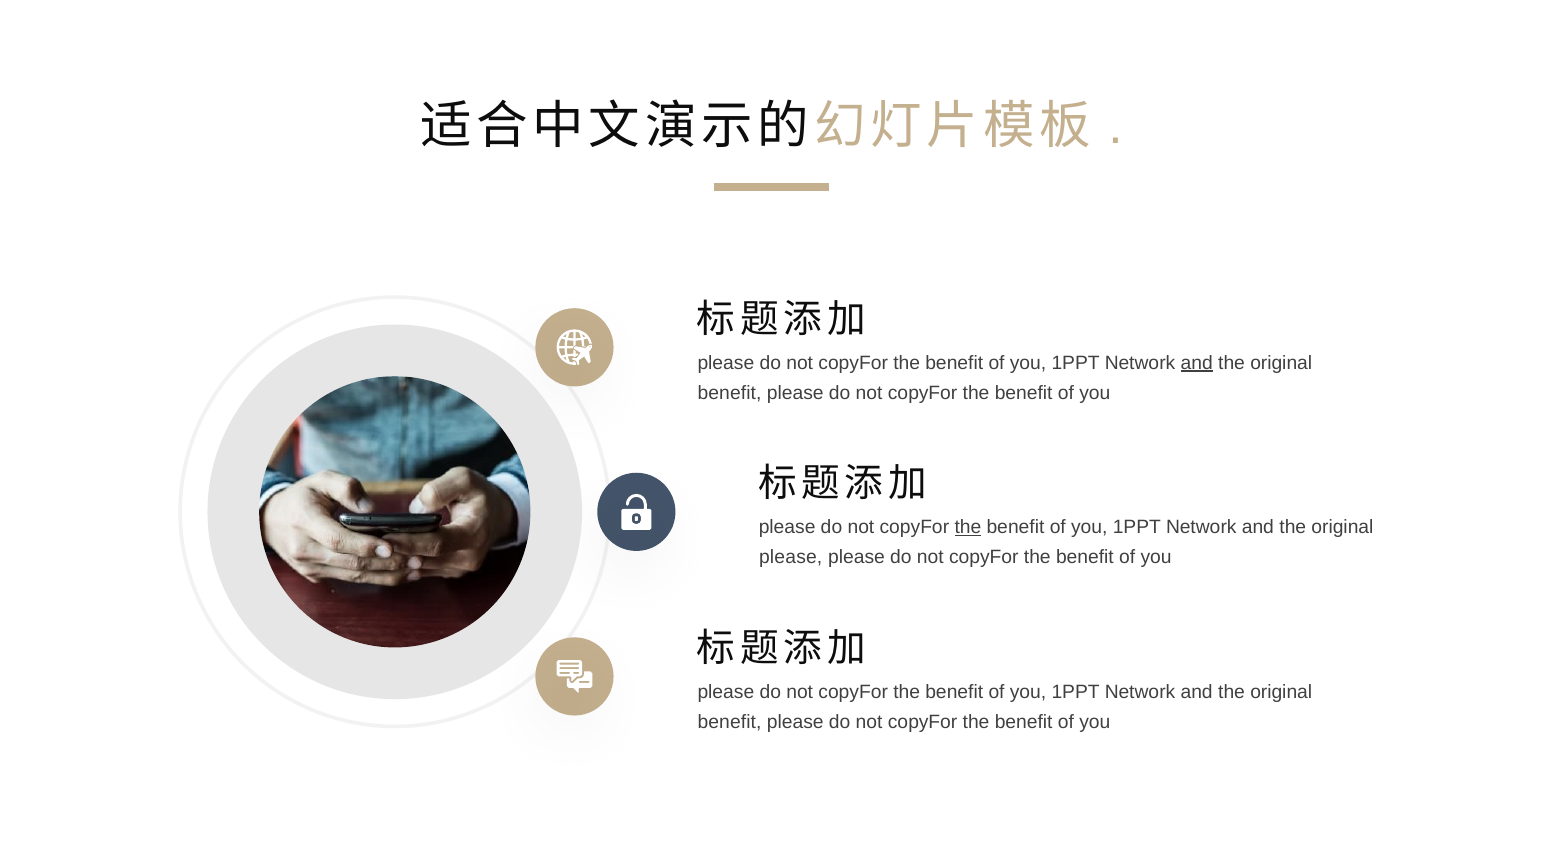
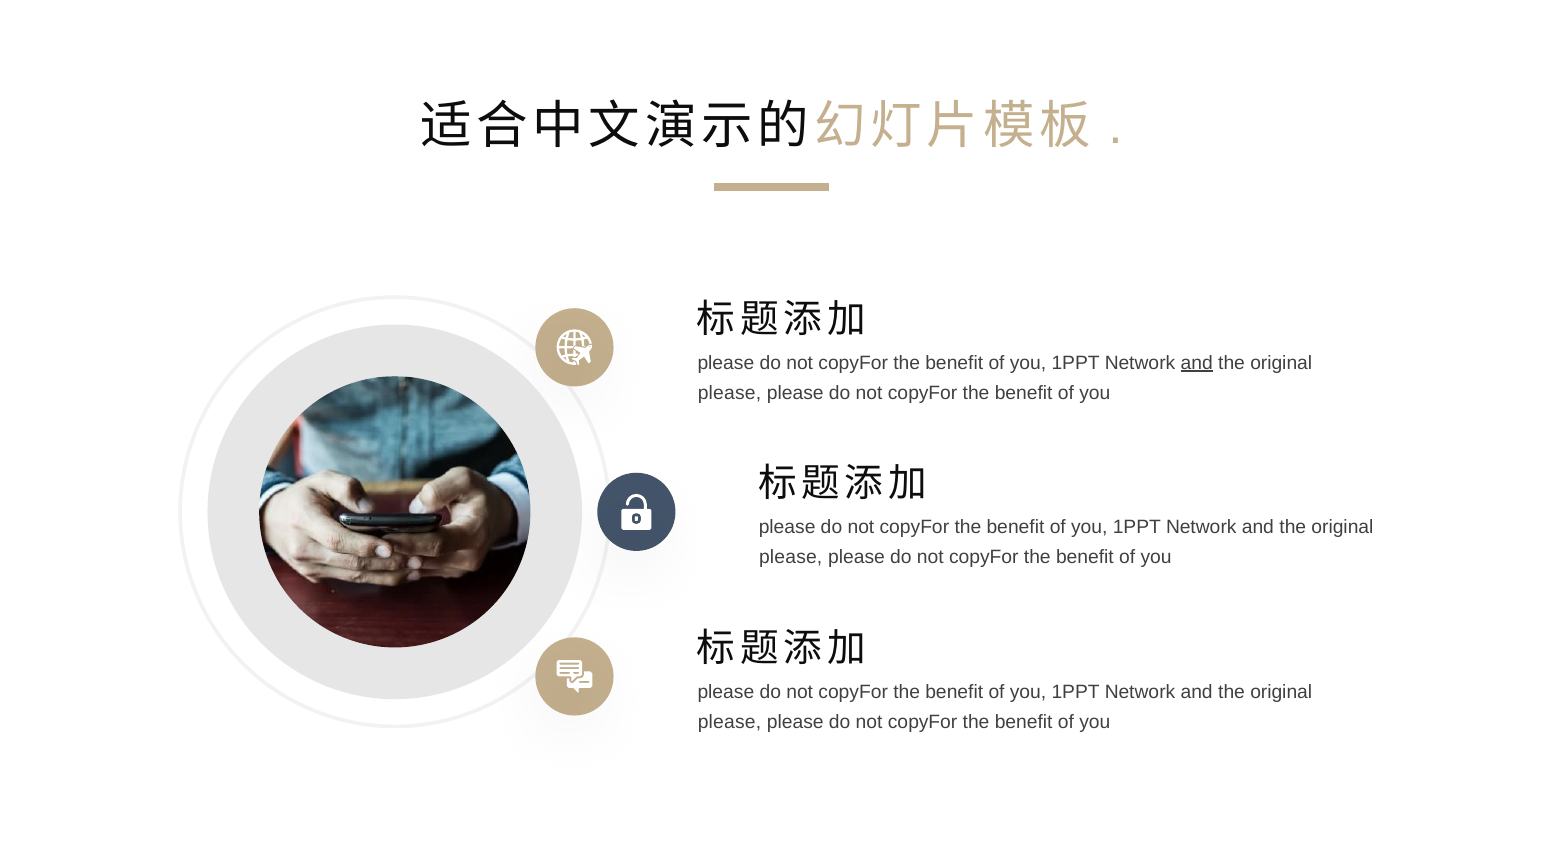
benefit: benefit -> please (729, 393)
the underline: present -> none (968, 527)
benefit: benefit -> please (729, 722)
